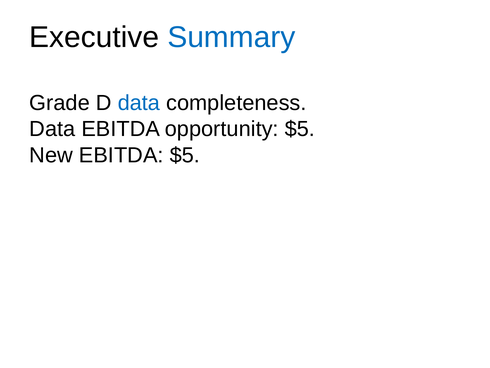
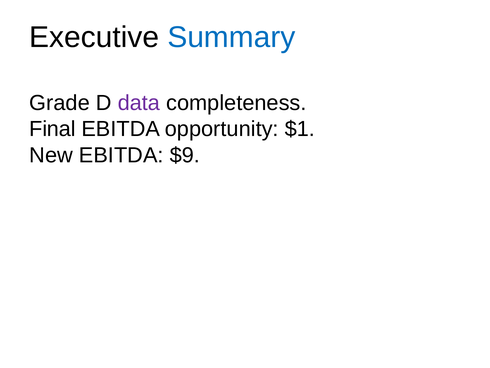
data colour: blue -> purple (139, 103)
Data: Data -> Final (52, 129)
opportunity $5: $5 -> $1 (300, 129)
EBITDA $5: $5 -> $9 (185, 155)
